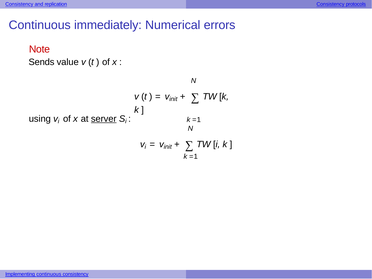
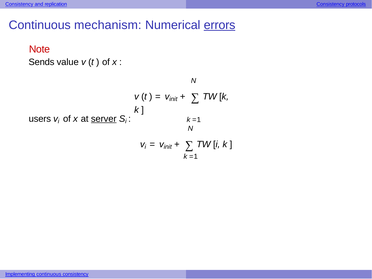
immediately: immediately -> mechanism (108, 25)
errors underline: none -> present (220, 25)
using: using -> users (40, 119)
